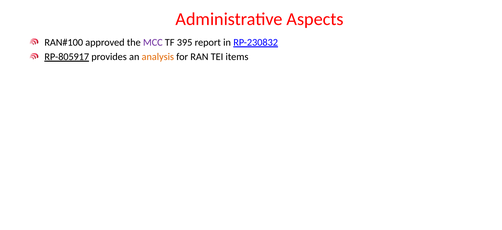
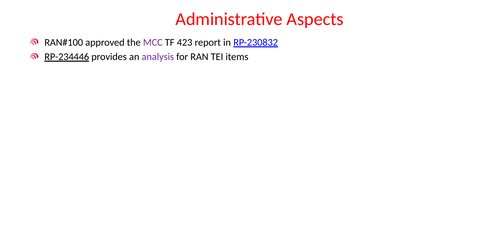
395: 395 -> 423 (185, 42)
RP-805917: RP-805917 -> RP-234446 (67, 57)
analysis colour: orange -> purple (158, 57)
